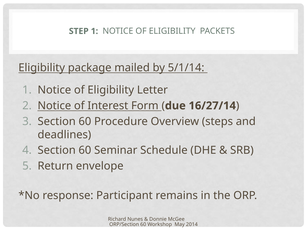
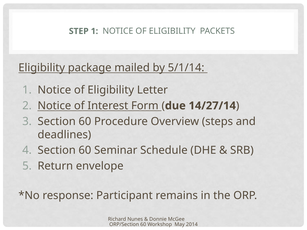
16/27/14: 16/27/14 -> 14/27/14 (212, 106)
